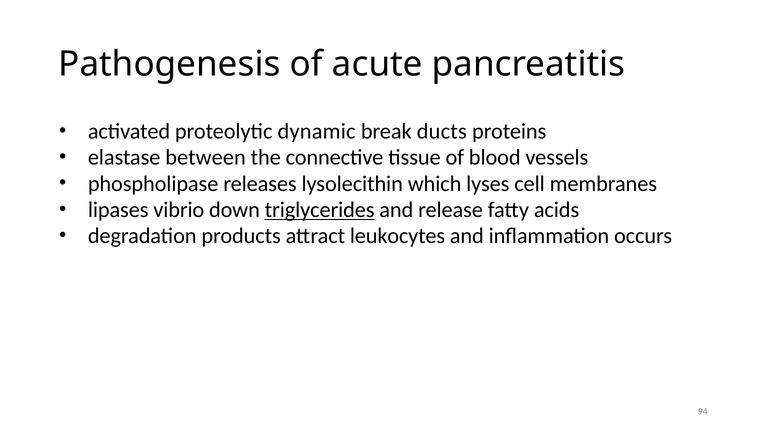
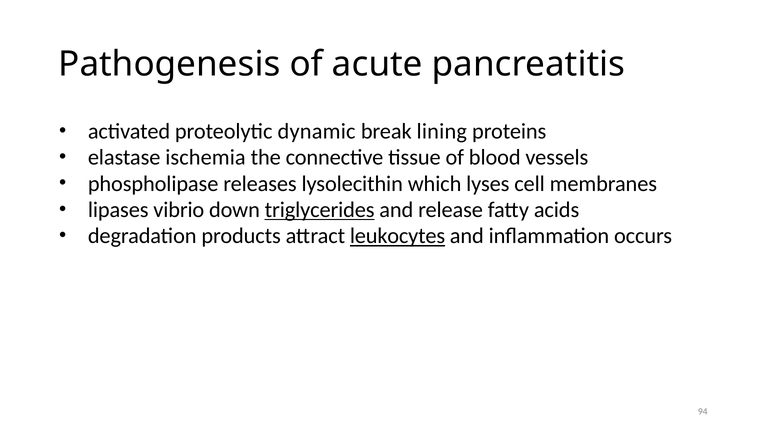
ducts: ducts -> lining (442, 131)
between: between -> ischemia (205, 157)
leukocytes underline: none -> present (398, 236)
